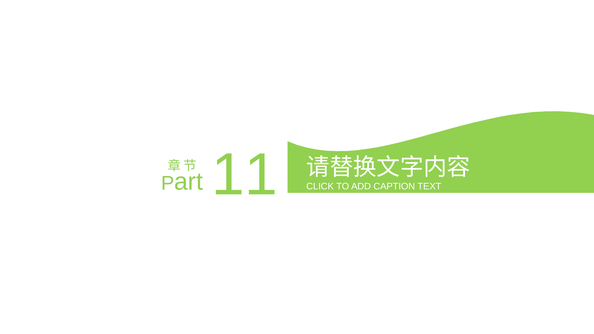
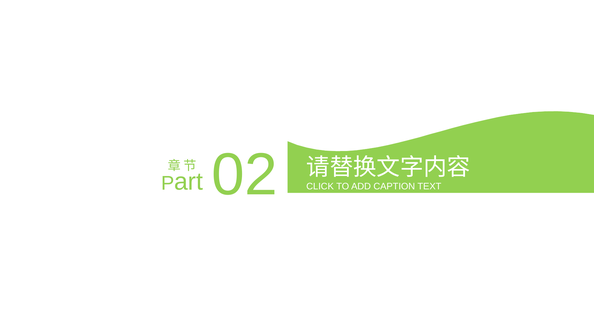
11: 11 -> 02 (245, 175)
